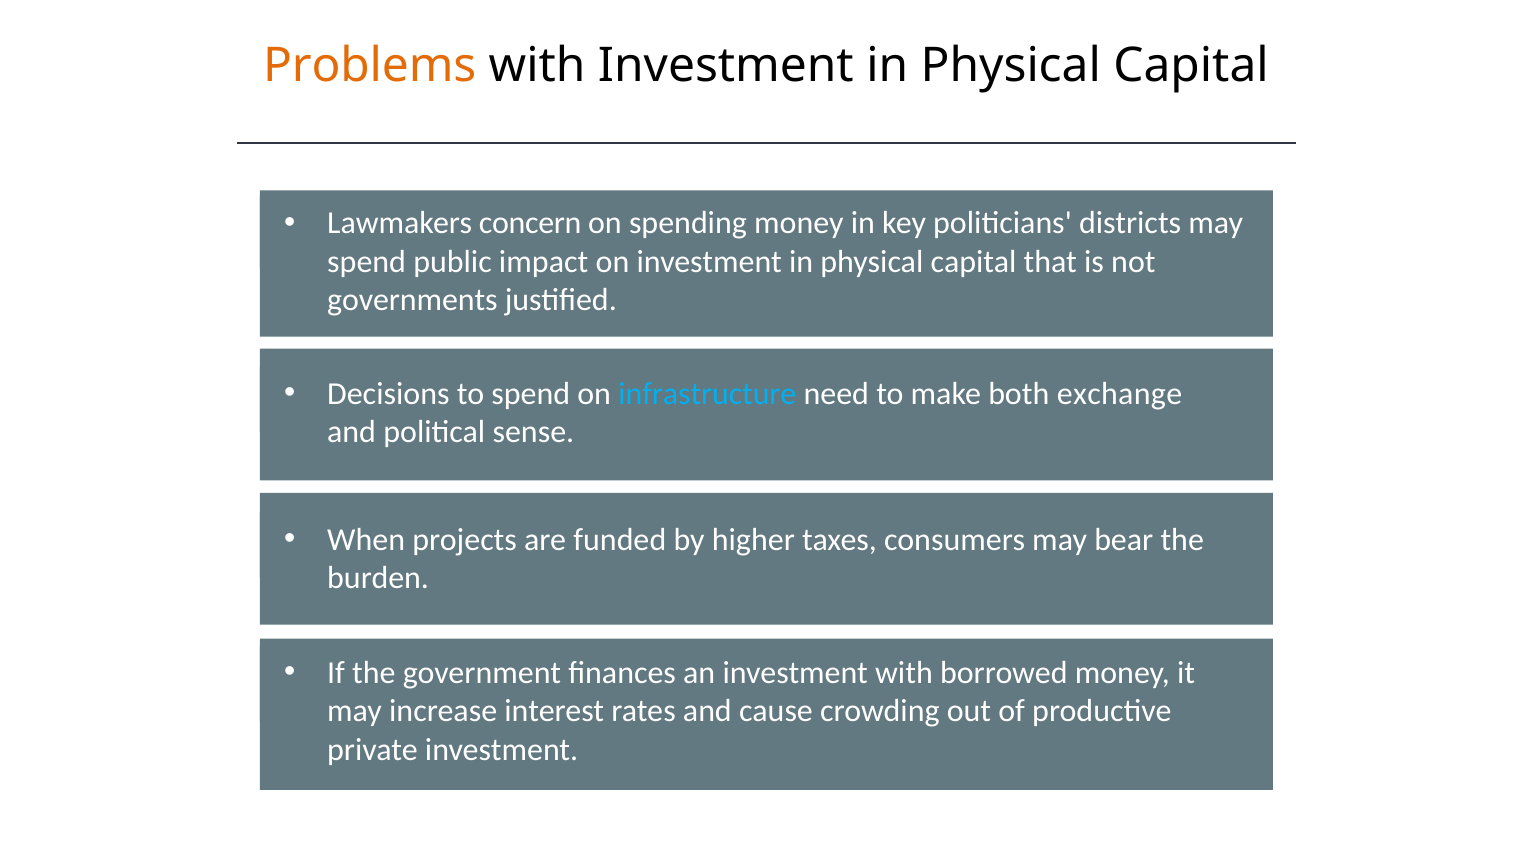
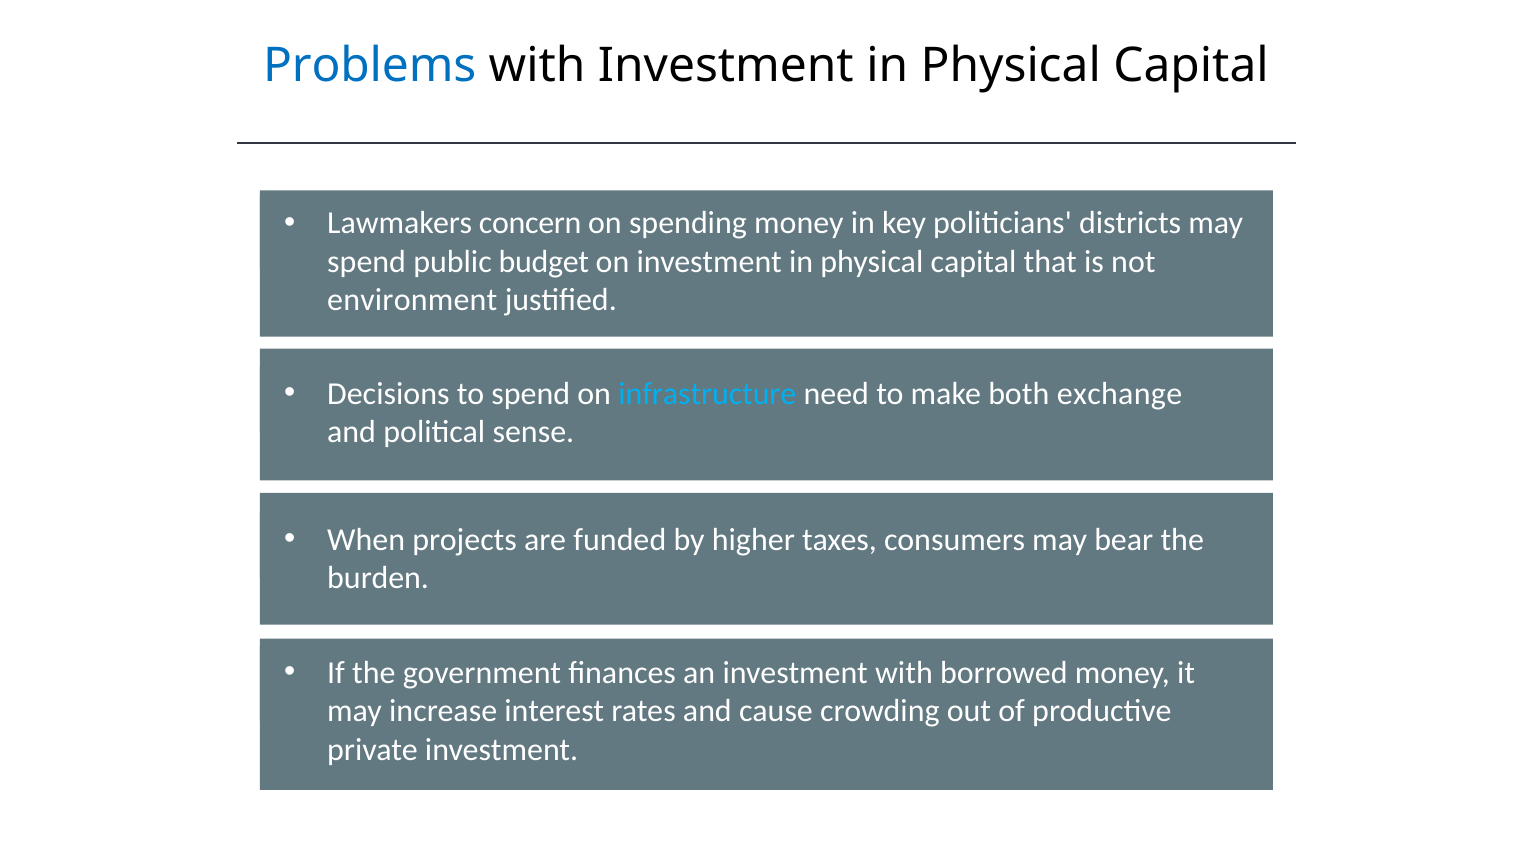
Problems colour: orange -> blue (370, 66)
public impact: impact -> budget (544, 262)
governments: governments -> environment (412, 300)
